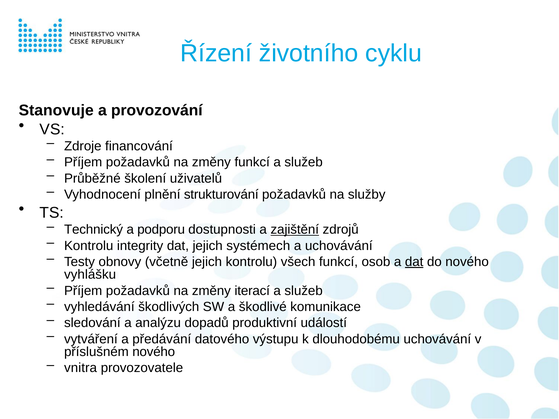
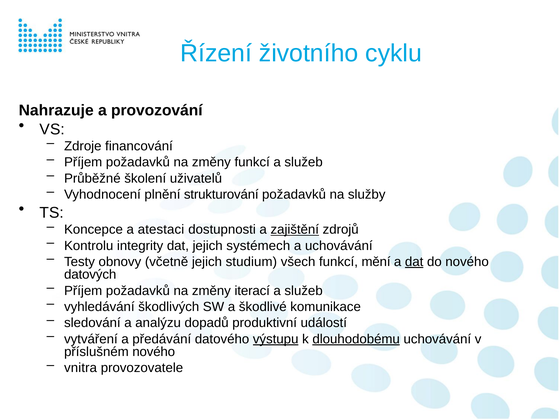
Stanovuje: Stanovuje -> Nahrazuje (56, 110)
Technický: Technický -> Koncepce (93, 230)
podporu: podporu -> atestaci (161, 230)
jejich kontrolu: kontrolu -> studium (251, 262)
osob: osob -> mění (376, 262)
vyhlášku: vyhlášku -> datových (90, 275)
výstupu underline: none -> present (276, 339)
dlouhodobému underline: none -> present (356, 339)
